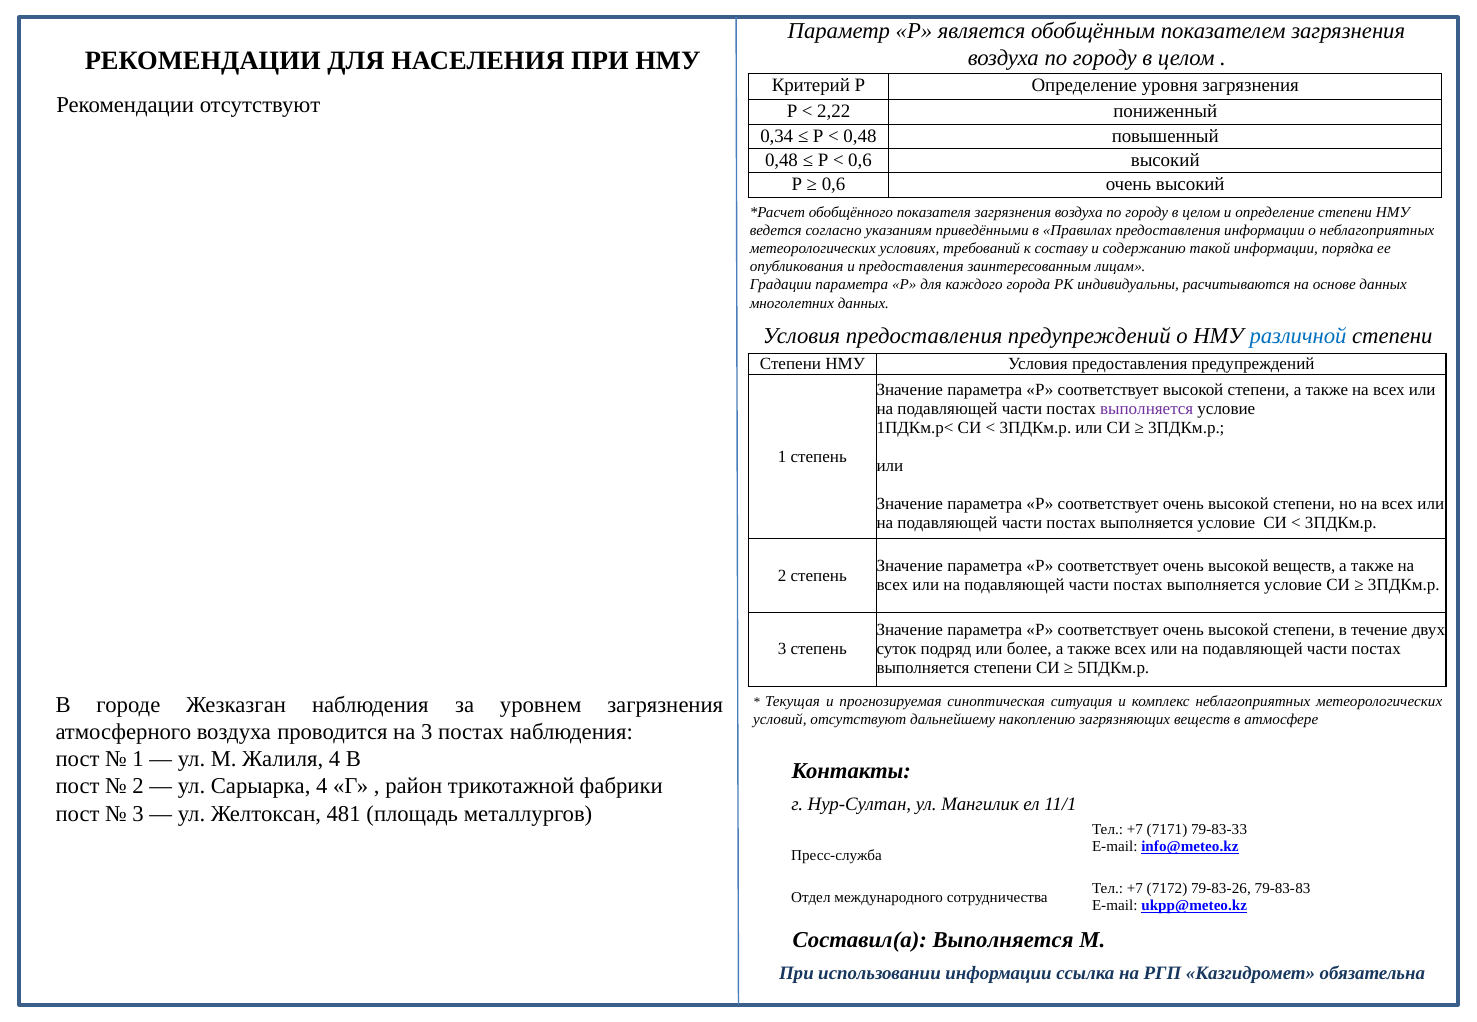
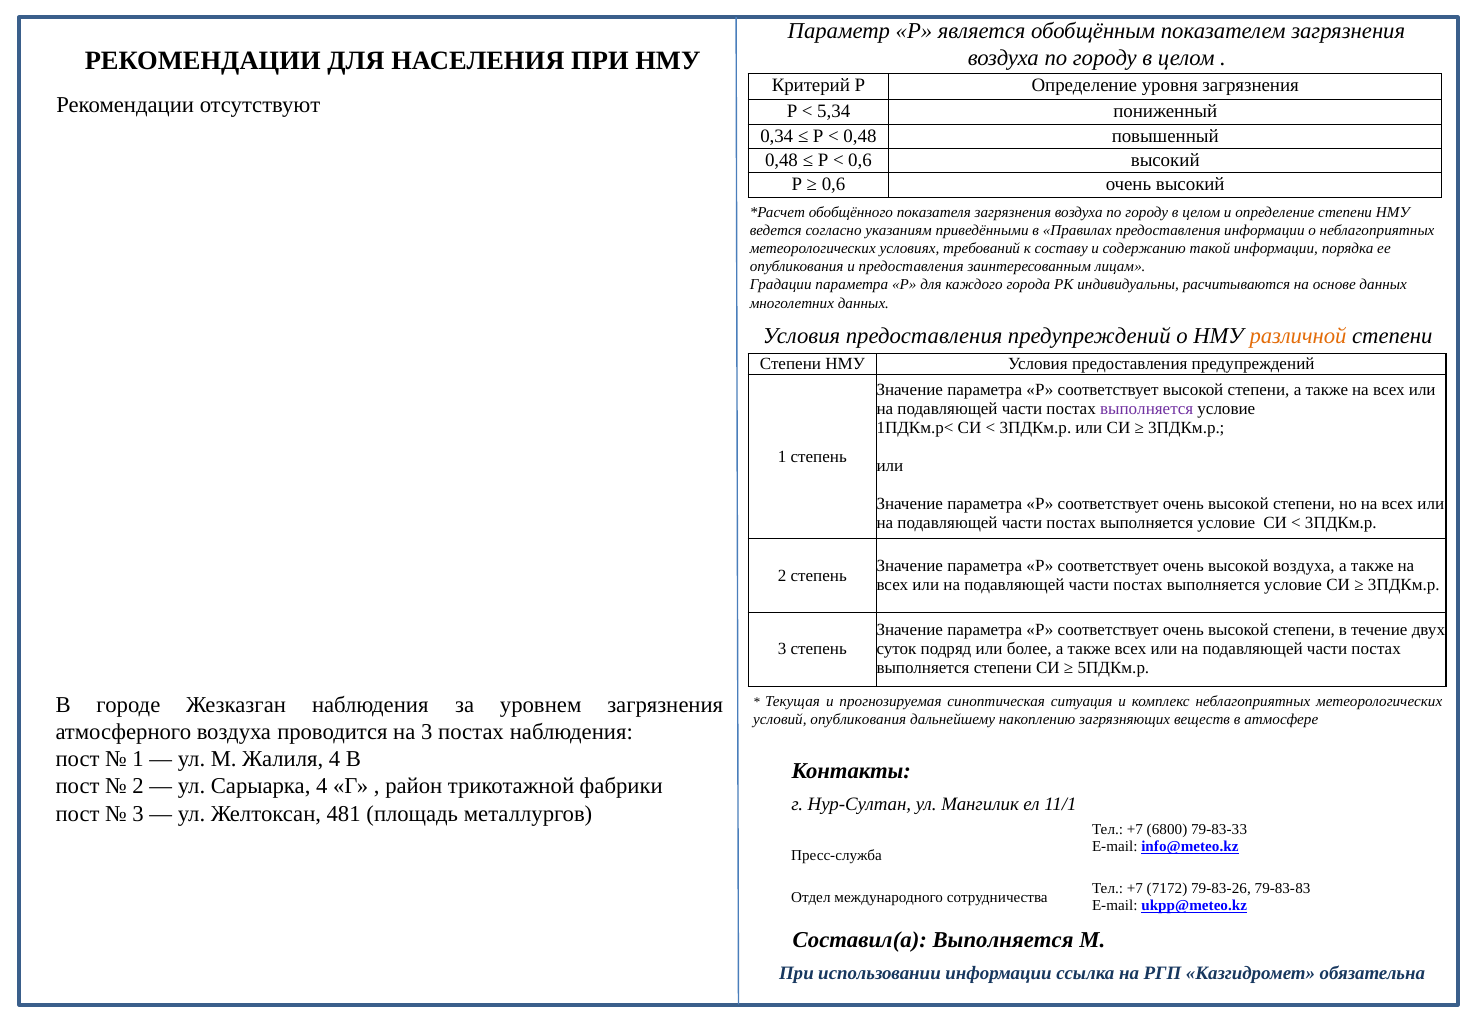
2,22: 2,22 -> 5,34 (834, 112)
различной colour: blue -> orange (1298, 336)
высокой веществ: веществ -> воздуха (1304, 566)
условий отсутствуют: отсутствуют -> опубликования (858, 720)
7171: 7171 -> 6800 (1167, 830)
